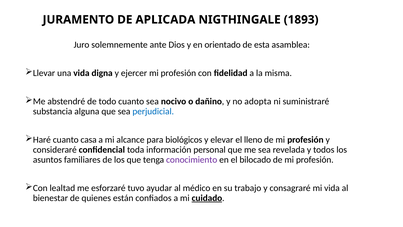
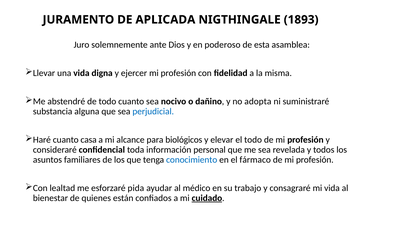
orientado: orientado -> poderoso (223, 45)
el lleno: lleno -> todo (253, 140)
conocimiento colour: purple -> blue (192, 159)
bilocado: bilocado -> fármaco (255, 159)
tuvo: tuvo -> pida (136, 188)
